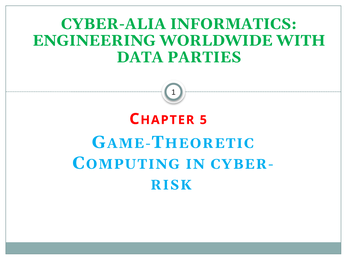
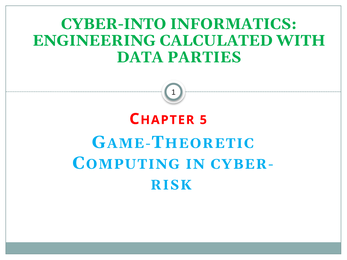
CYBER-ALIA: CYBER-ALIA -> CYBER-INTO (114, 24)
WORLDWIDE: WORLDWIDE -> CALCULATED (216, 41)
